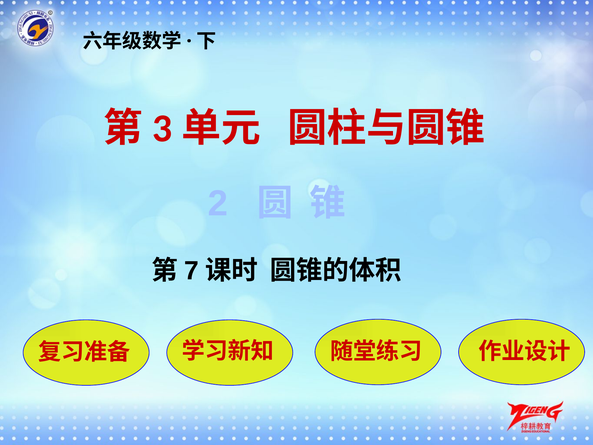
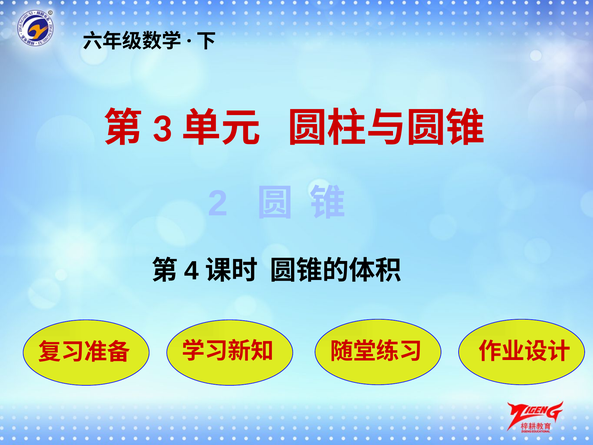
7: 7 -> 4 (191, 271)
